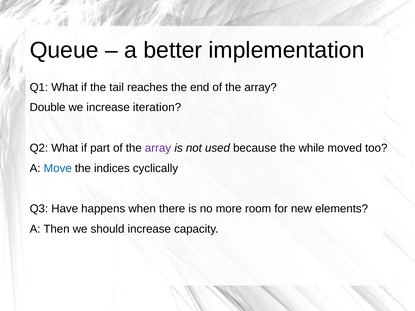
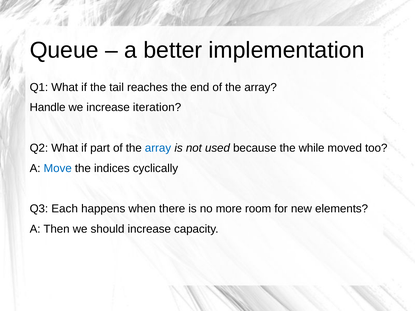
Double: Double -> Handle (48, 108)
array colour: purple -> blue (158, 148)
Have: Have -> Each (65, 209)
